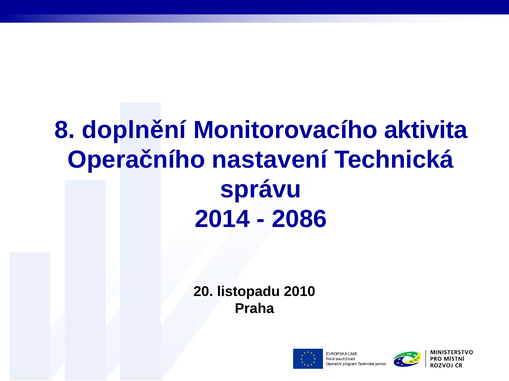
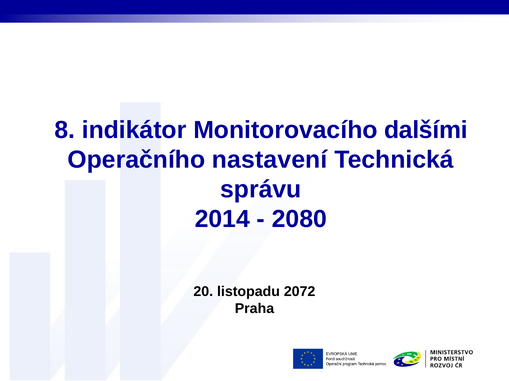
doplnění: doplnění -> indikátor (134, 130)
aktivita: aktivita -> dalšími (426, 130)
2086: 2086 -> 2080 (299, 219)
2010: 2010 -> 2072 (300, 292)
